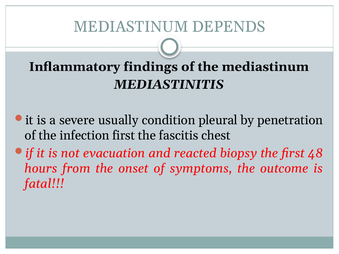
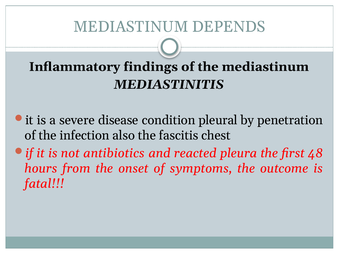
usually: usually -> disease (118, 120)
infection first: first -> also (124, 136)
evacuation: evacuation -> antibiotics (114, 153)
biopsy: biopsy -> pleura (239, 153)
